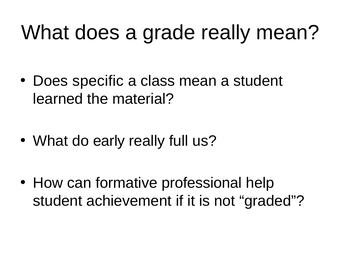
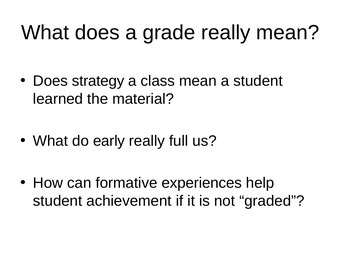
specific: specific -> strategy (98, 81)
professional: professional -> experiences (202, 183)
